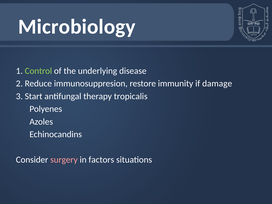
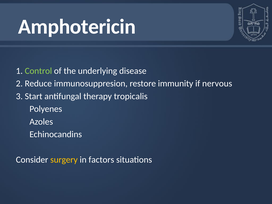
Microbiology: Microbiology -> Amphotericin (77, 27)
damage: damage -> nervous (217, 84)
surgery colour: pink -> yellow (64, 160)
